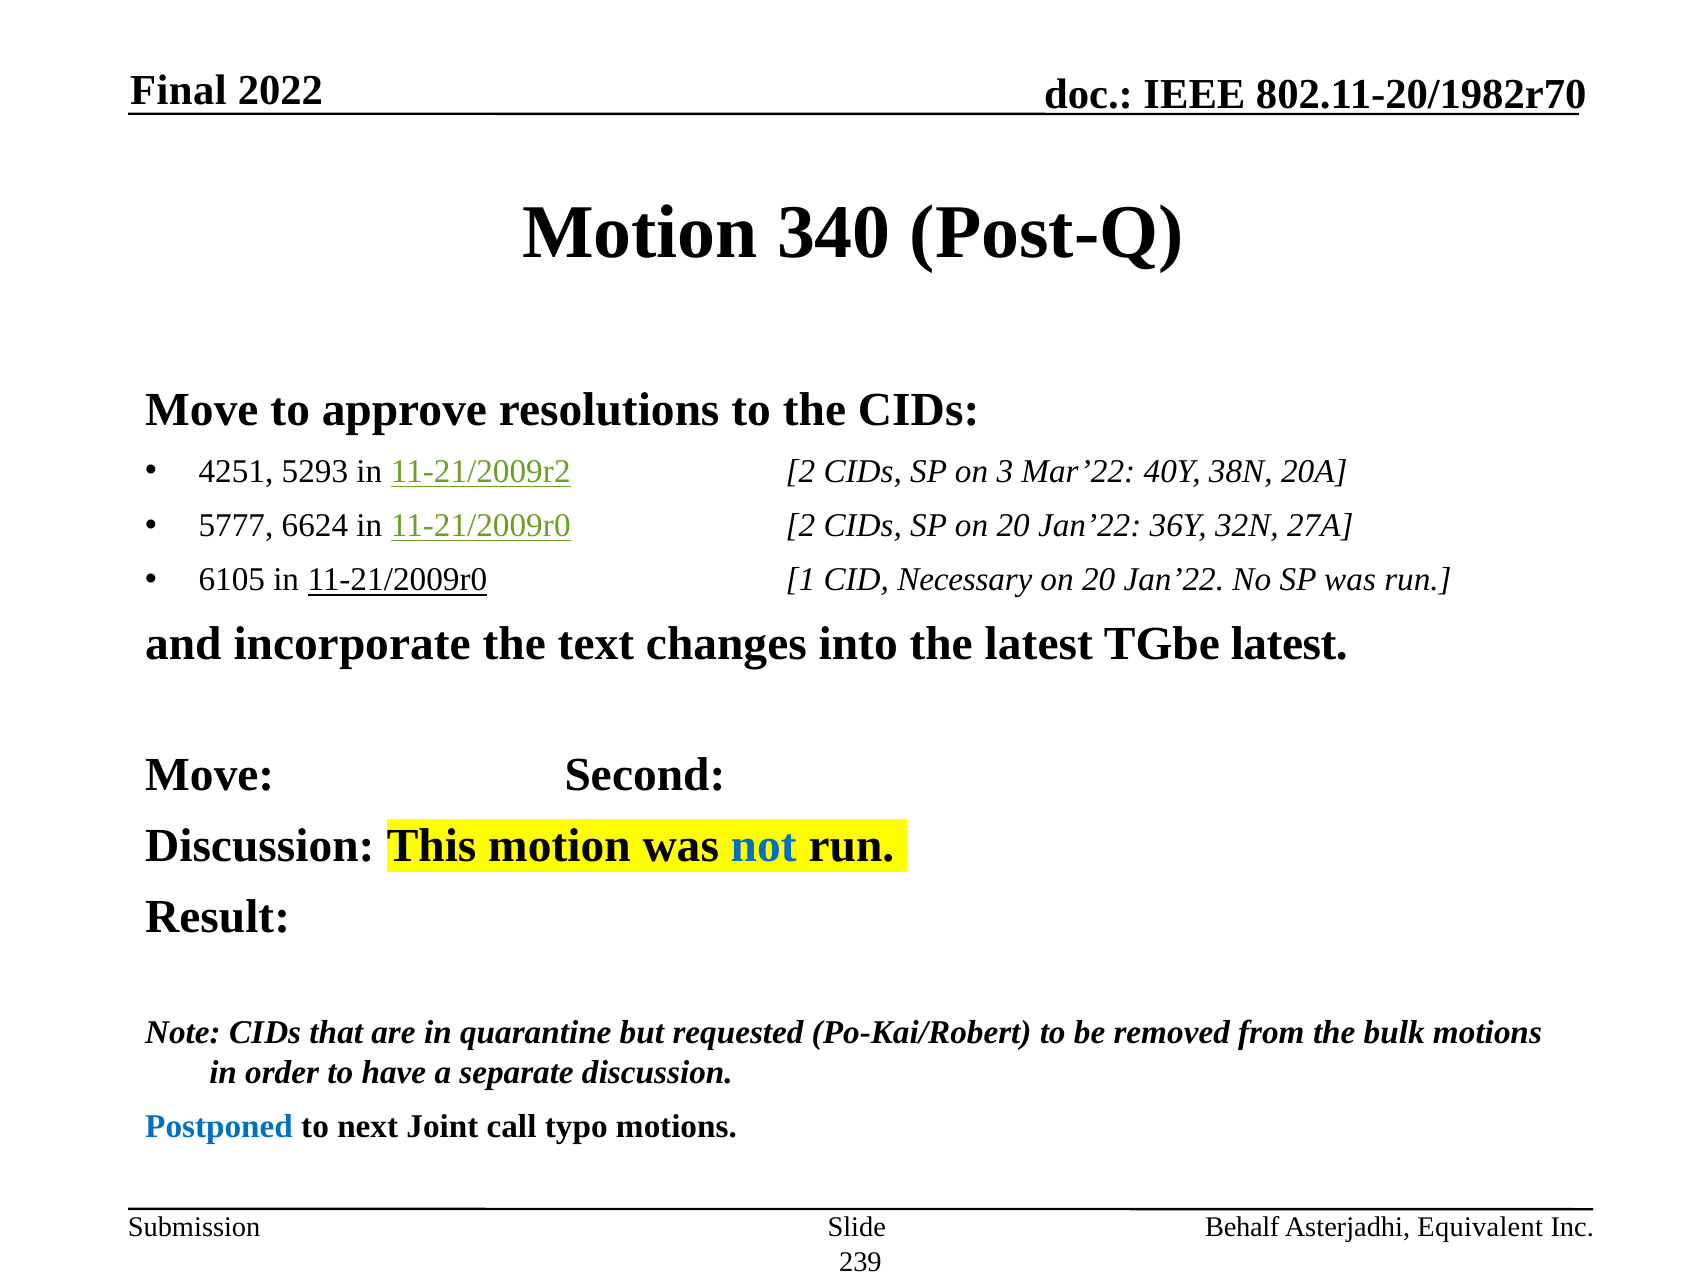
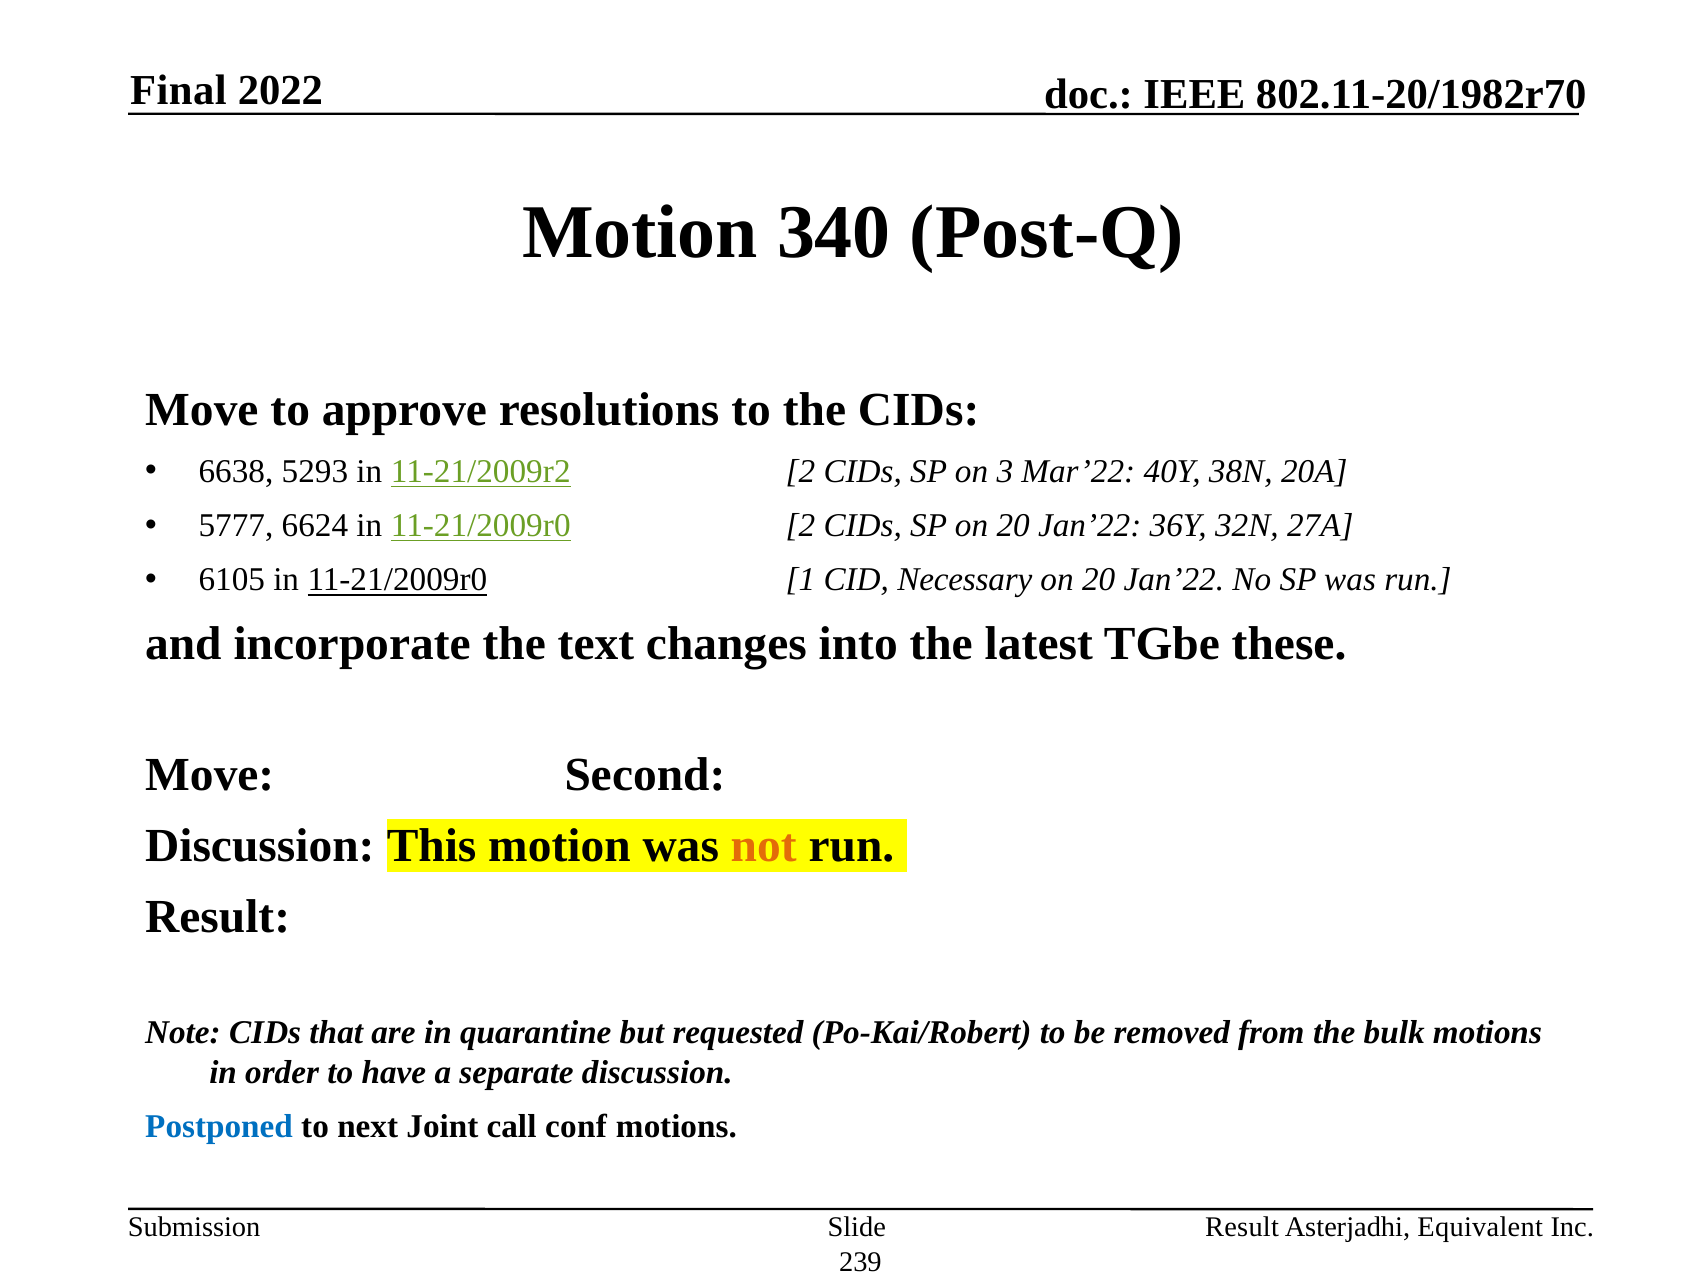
4251: 4251 -> 6638 (236, 472)
TGbe latest: latest -> these (1289, 644)
not colour: blue -> orange (764, 846)
typo: typo -> conf (576, 1127)
Behalf: Behalf -> Result (1242, 1228)
